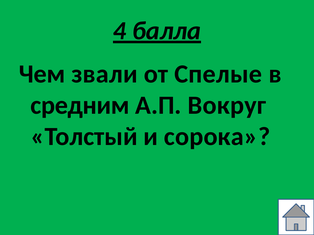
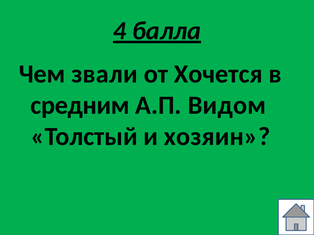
Спелые: Спелые -> Хочется (218, 74)
Вокруг: Вокруг -> Видом (227, 105)
сорока: сорока -> хозяин (217, 137)
